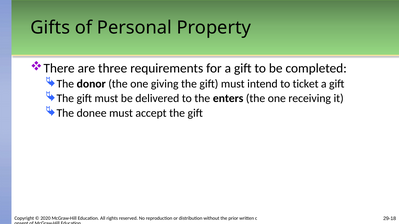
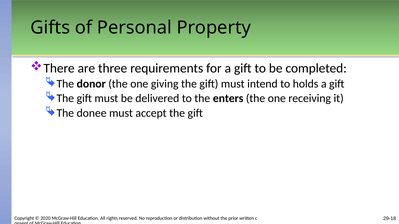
ticket: ticket -> holds (306, 84)
